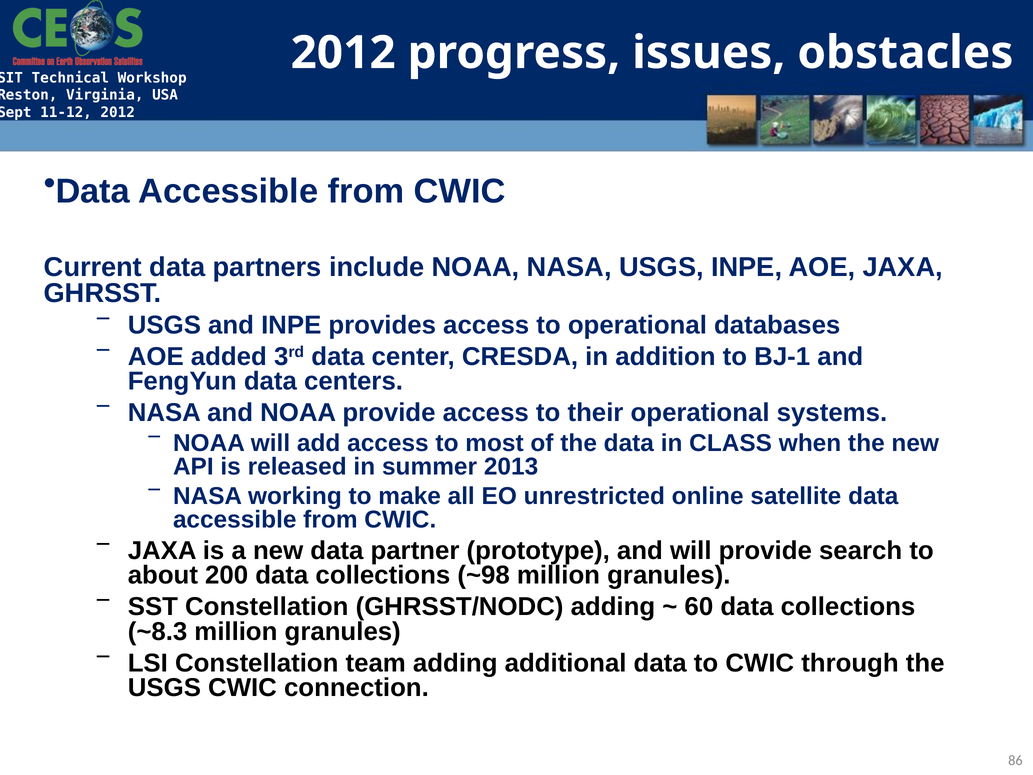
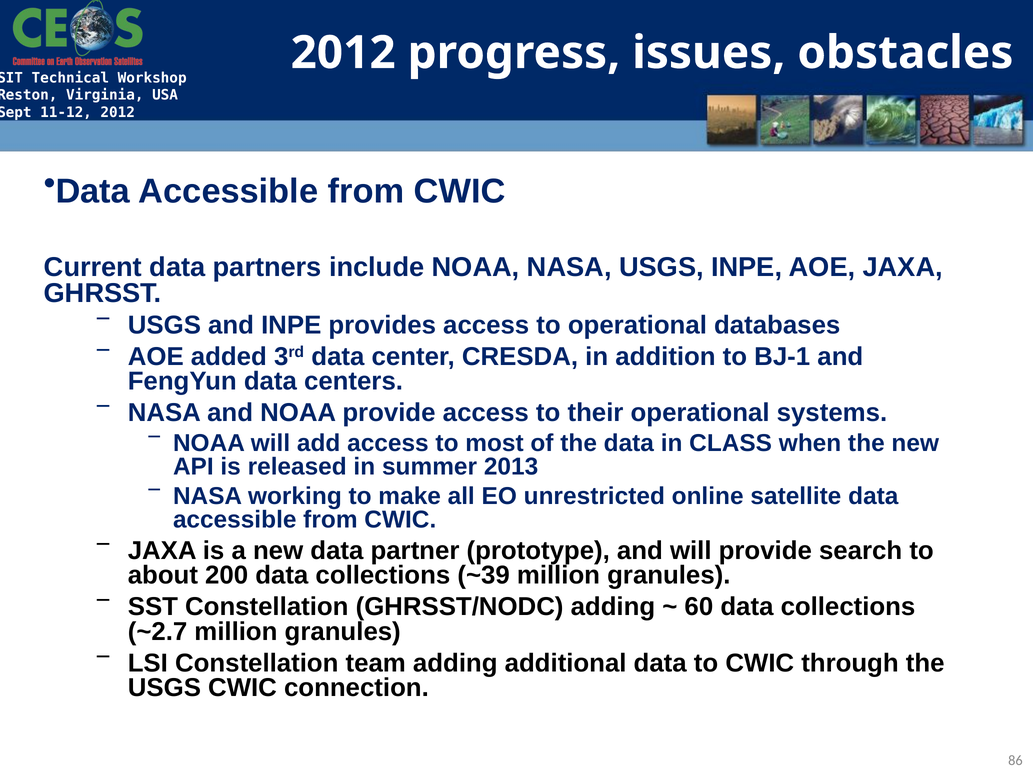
~98: ~98 -> ~39 (484, 575)
~8.3: ~8.3 -> ~2.7 (158, 631)
